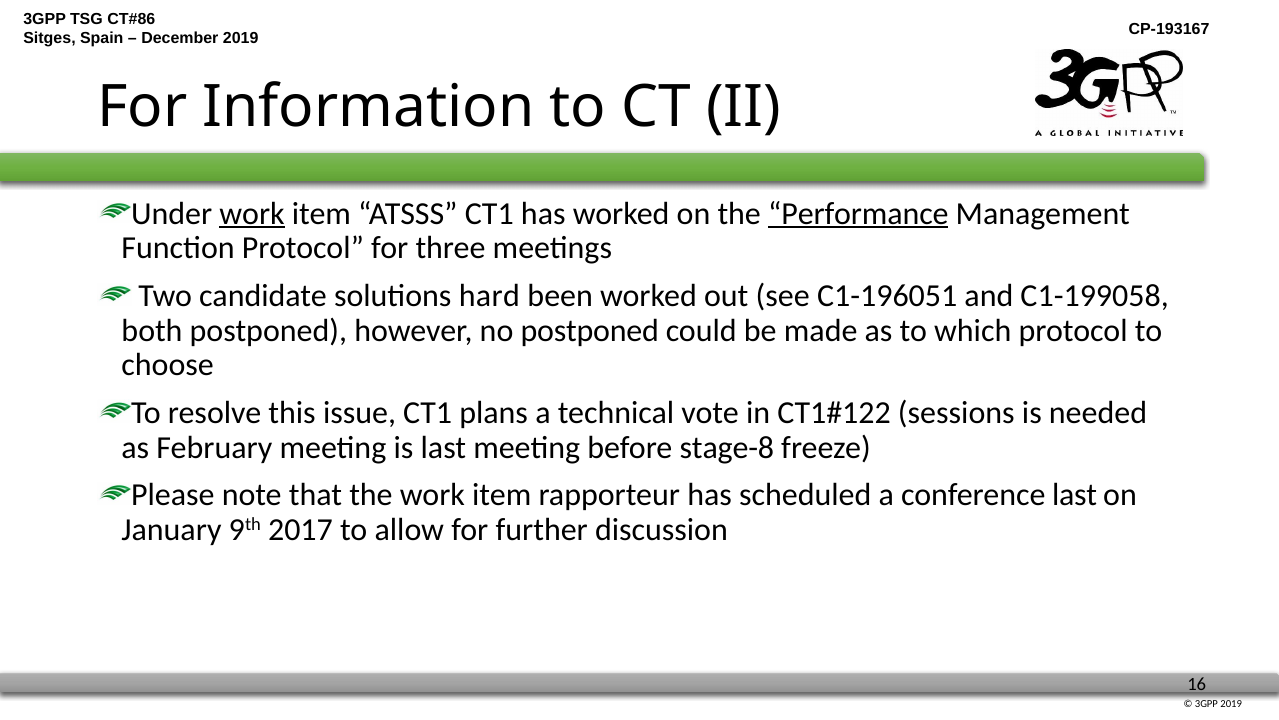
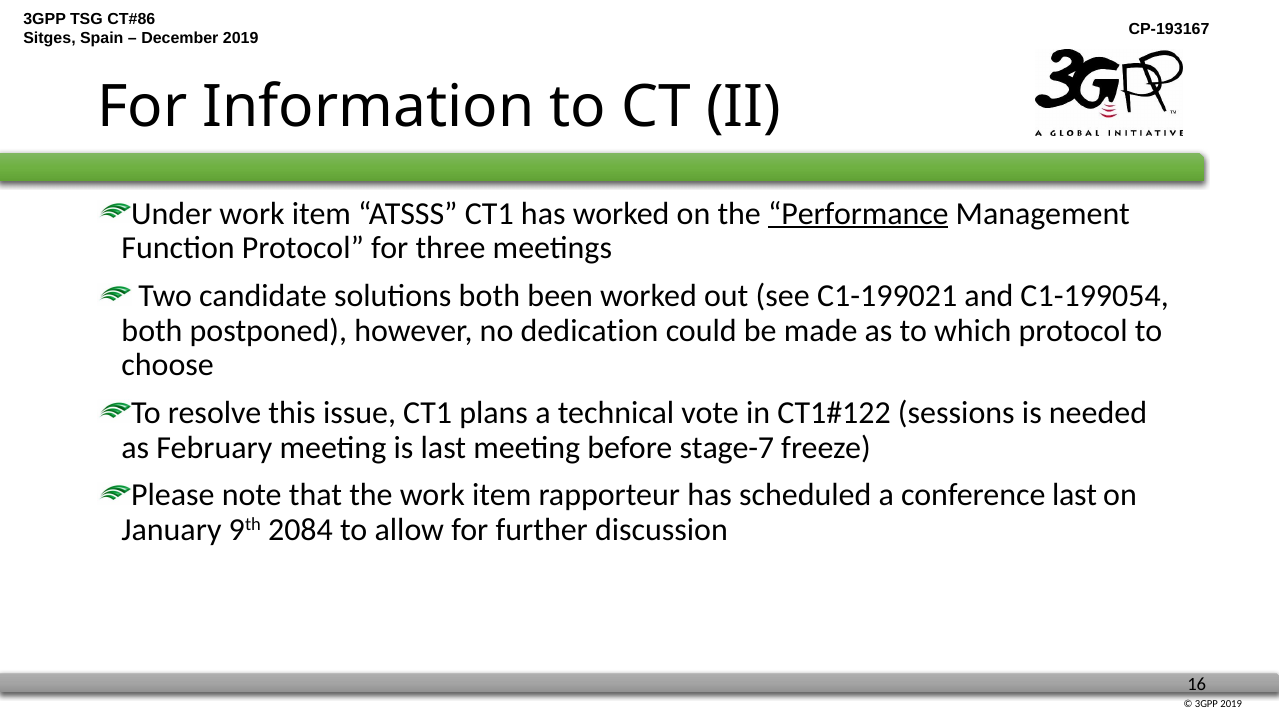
work underline: present -> none (252, 213)
solutions hard: hard -> both (489, 296)
C1-196051: C1-196051 -> C1-199021 (887, 296)
C1-199058: C1-199058 -> C1-199054 (1095, 296)
no postponed: postponed -> dedication (590, 330)
stage-8: stage-8 -> stage-7 (727, 447)
2017: 2017 -> 2084 (300, 530)
